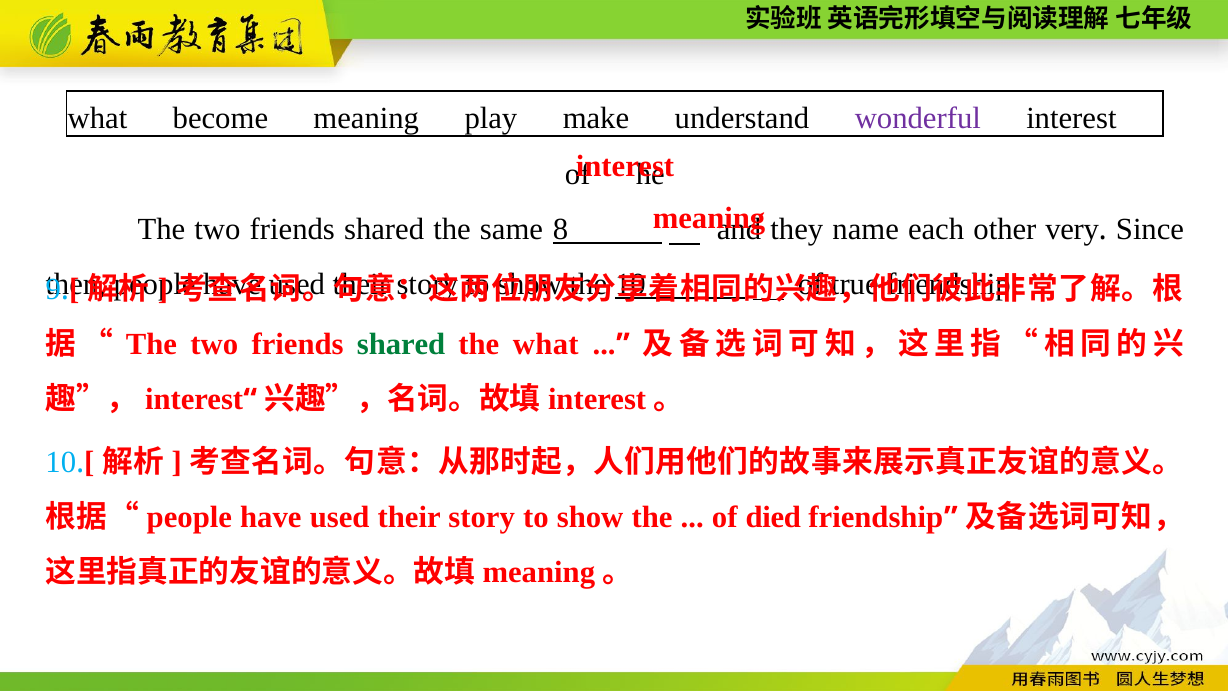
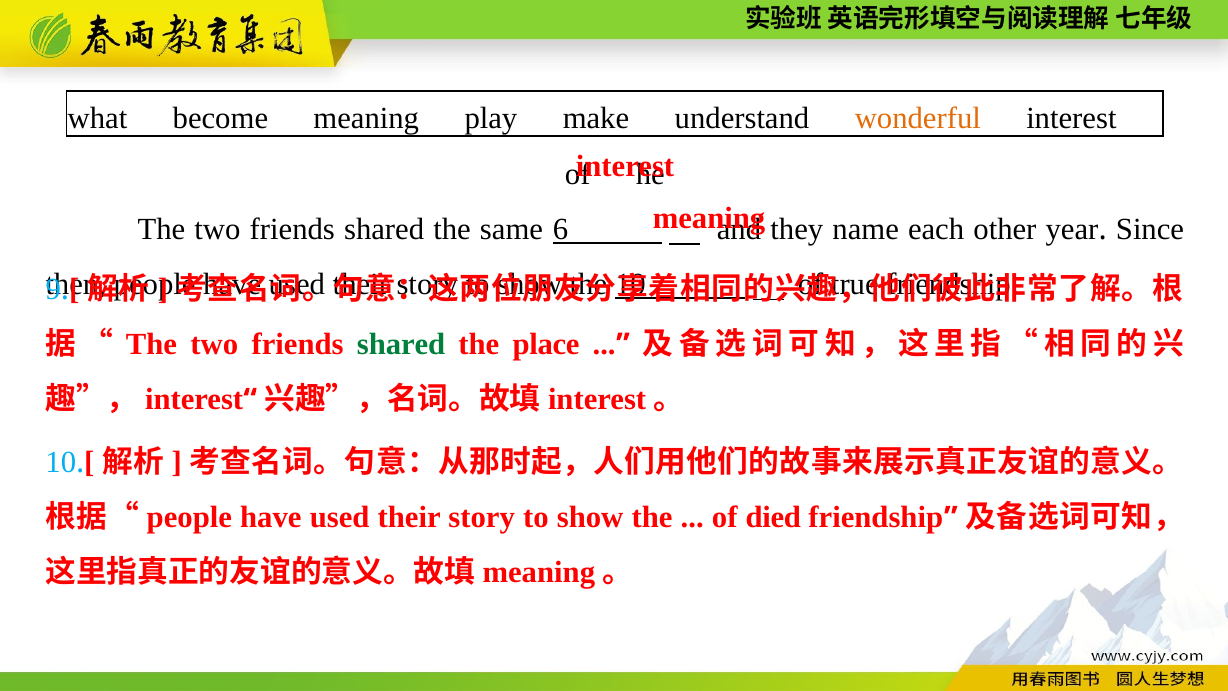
wonderful colour: purple -> orange (918, 119)
8: 8 -> 6 (560, 229)
very: very -> year (1072, 229)
the what: what -> place (546, 344)
